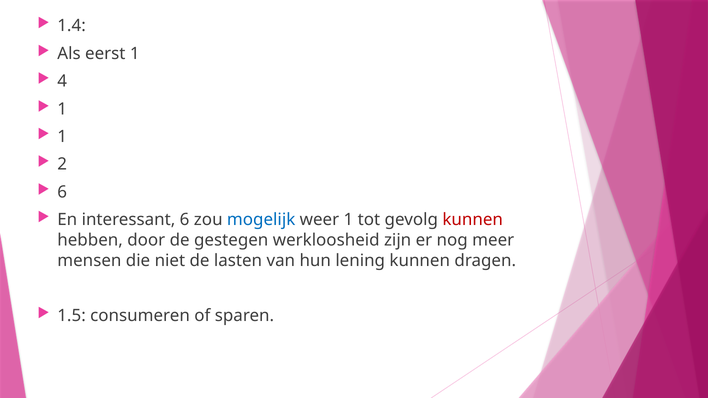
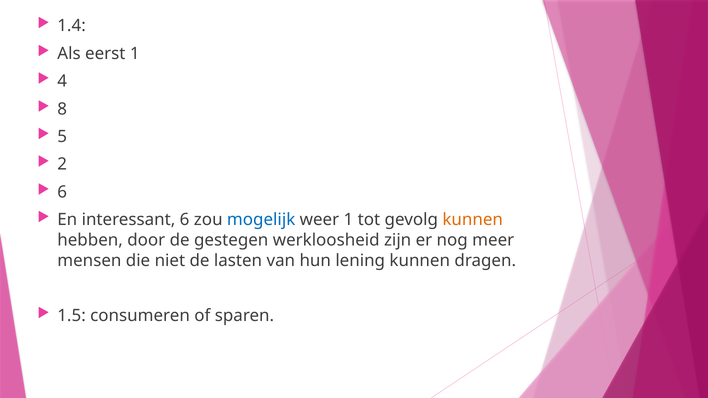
1: 1 -> 8 (62, 109)
1: 1 -> 5 (62, 137)
kunnen colour: red -> orange (473, 220)
